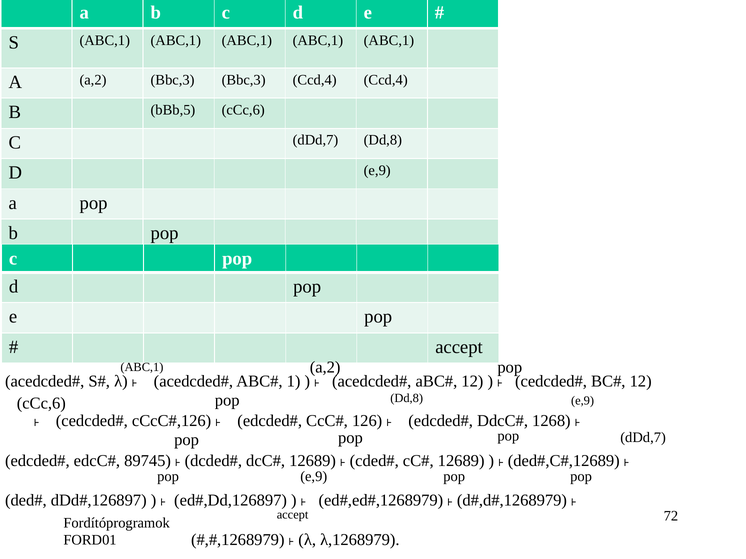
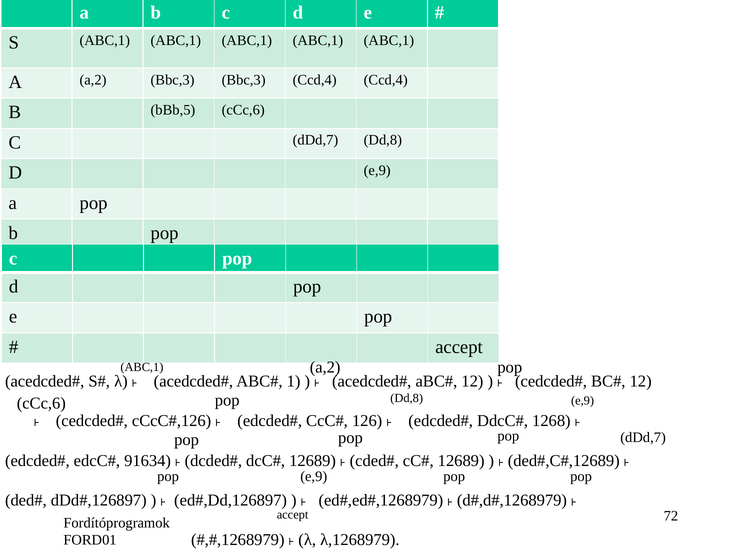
89745: 89745 -> 91634 (148, 461)
